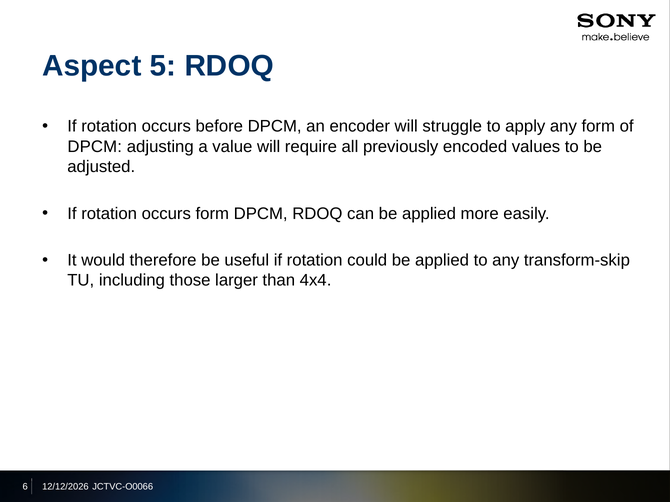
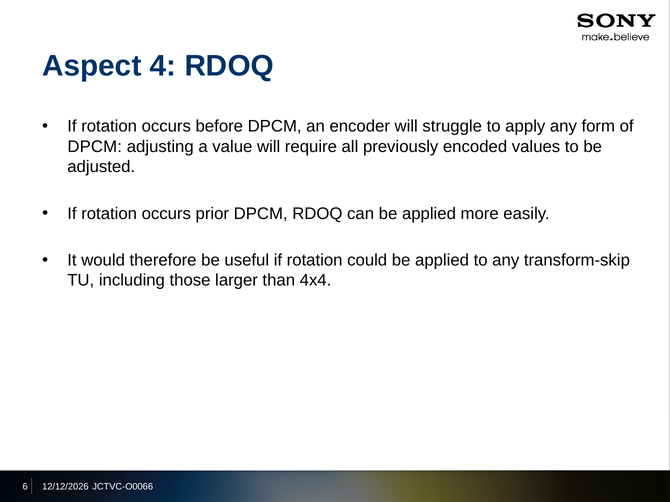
5: 5 -> 4 (163, 66)
occurs form: form -> prior (212, 214)
